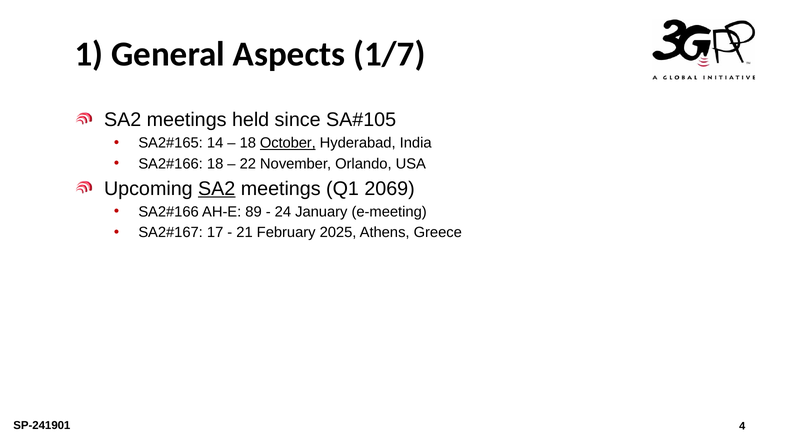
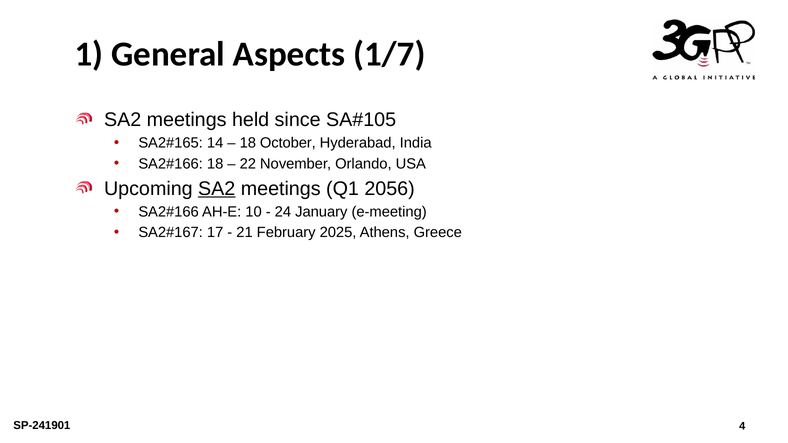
October underline: present -> none (288, 143)
2069: 2069 -> 2056 (390, 189)
89: 89 -> 10 (254, 212)
